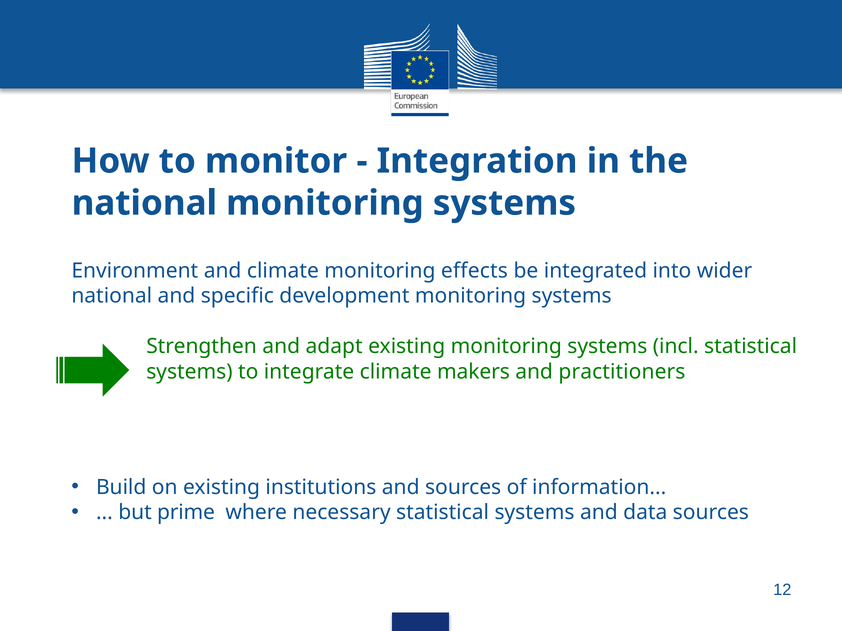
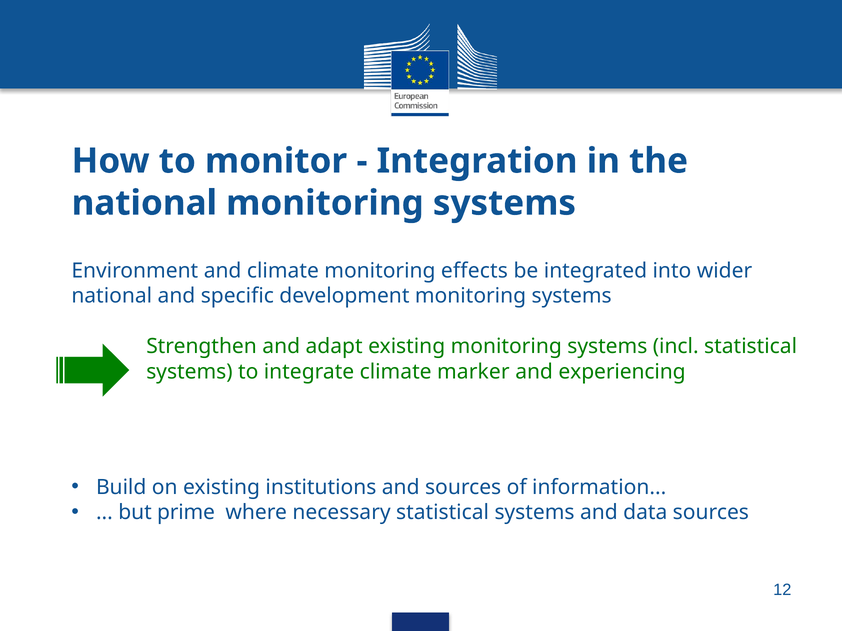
makers: makers -> marker (473, 372)
practitioners: practitioners -> experiencing (622, 372)
